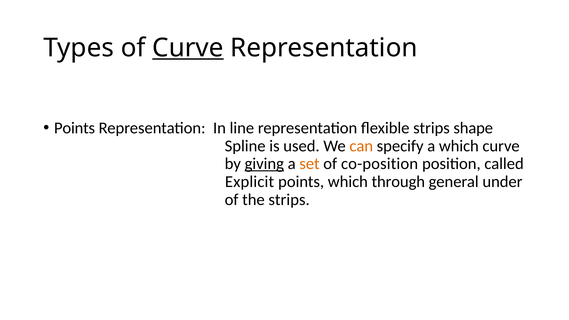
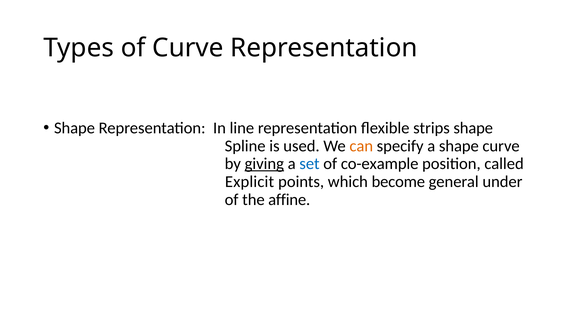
Curve underline: present -> none (188, 48)
Points: Points -> Shape (75, 128)
a which: which -> shape (459, 146)
set colour: orange -> blue (309, 164)
co-position: co-position -> co-example (380, 164)
through: through -> become (398, 182)
the strips: strips -> affine (289, 200)
